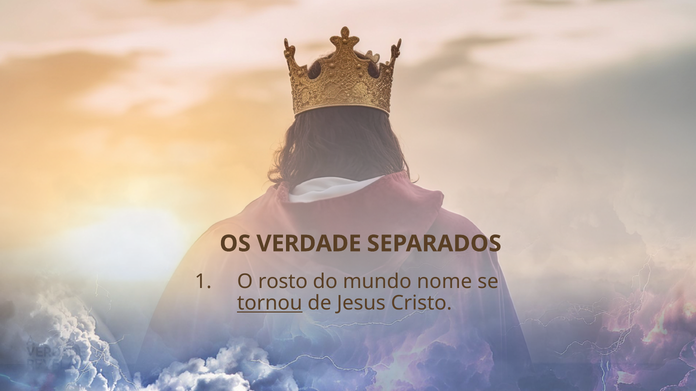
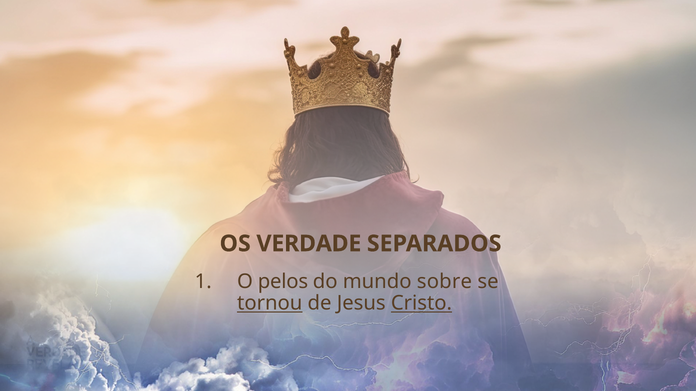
rosto: rosto -> pelos (283, 282)
nome: nome -> sobre (444, 282)
Cristo underline: none -> present (421, 304)
